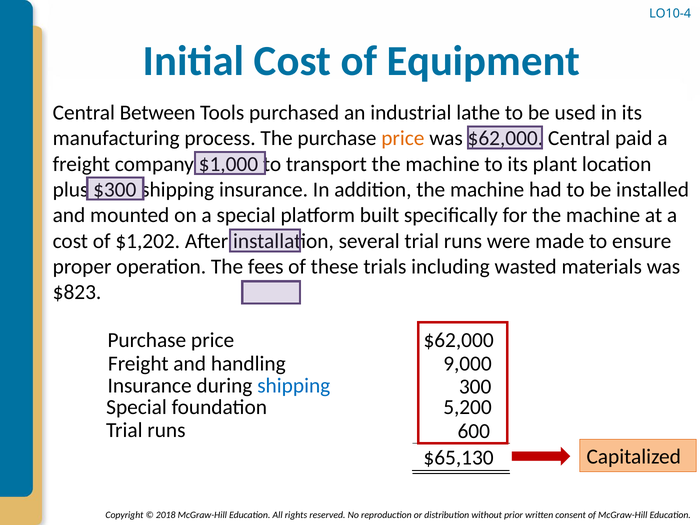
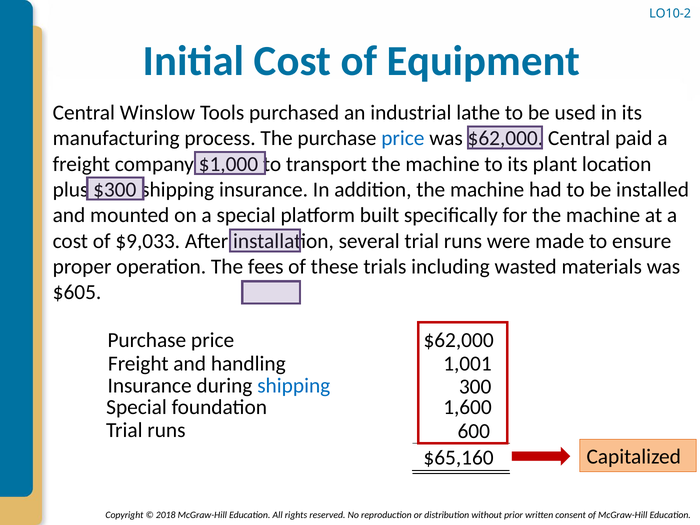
LO10-4: LO10-4 -> LO10-2 (670, 14)
Between: Between -> Winslow (157, 113)
price colour: orange -> blue (403, 138)
$1,202: $1,202 -> $9,033 (148, 241)
$823: $823 -> $605 (77, 292)
9,000: 9,000 -> 1,001 (467, 364)
5,200: 5,200 -> 1,600 (467, 407)
$65,130: $65,130 -> $65,160 (459, 458)
